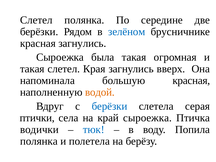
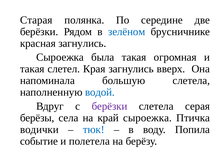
Слетел: Слетел -> Старая (36, 20)
большую красная: красная -> слетела (191, 81)
водой colour: orange -> blue (100, 92)
берёзки colour: blue -> purple (109, 106)
птички: птички -> берёзы (37, 118)
полянка: полянка -> событие (39, 141)
